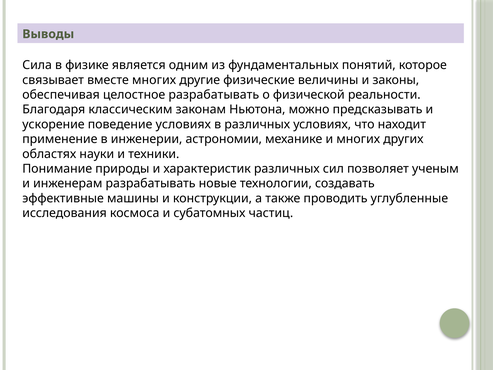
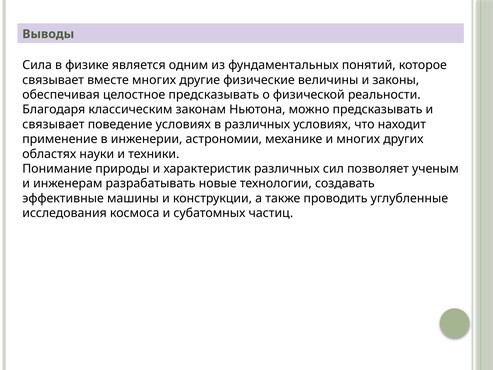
целостное разрабатывать: разрабатывать -> предсказывать (214, 95)
ускорение: ускорение -> связывает (53, 124)
